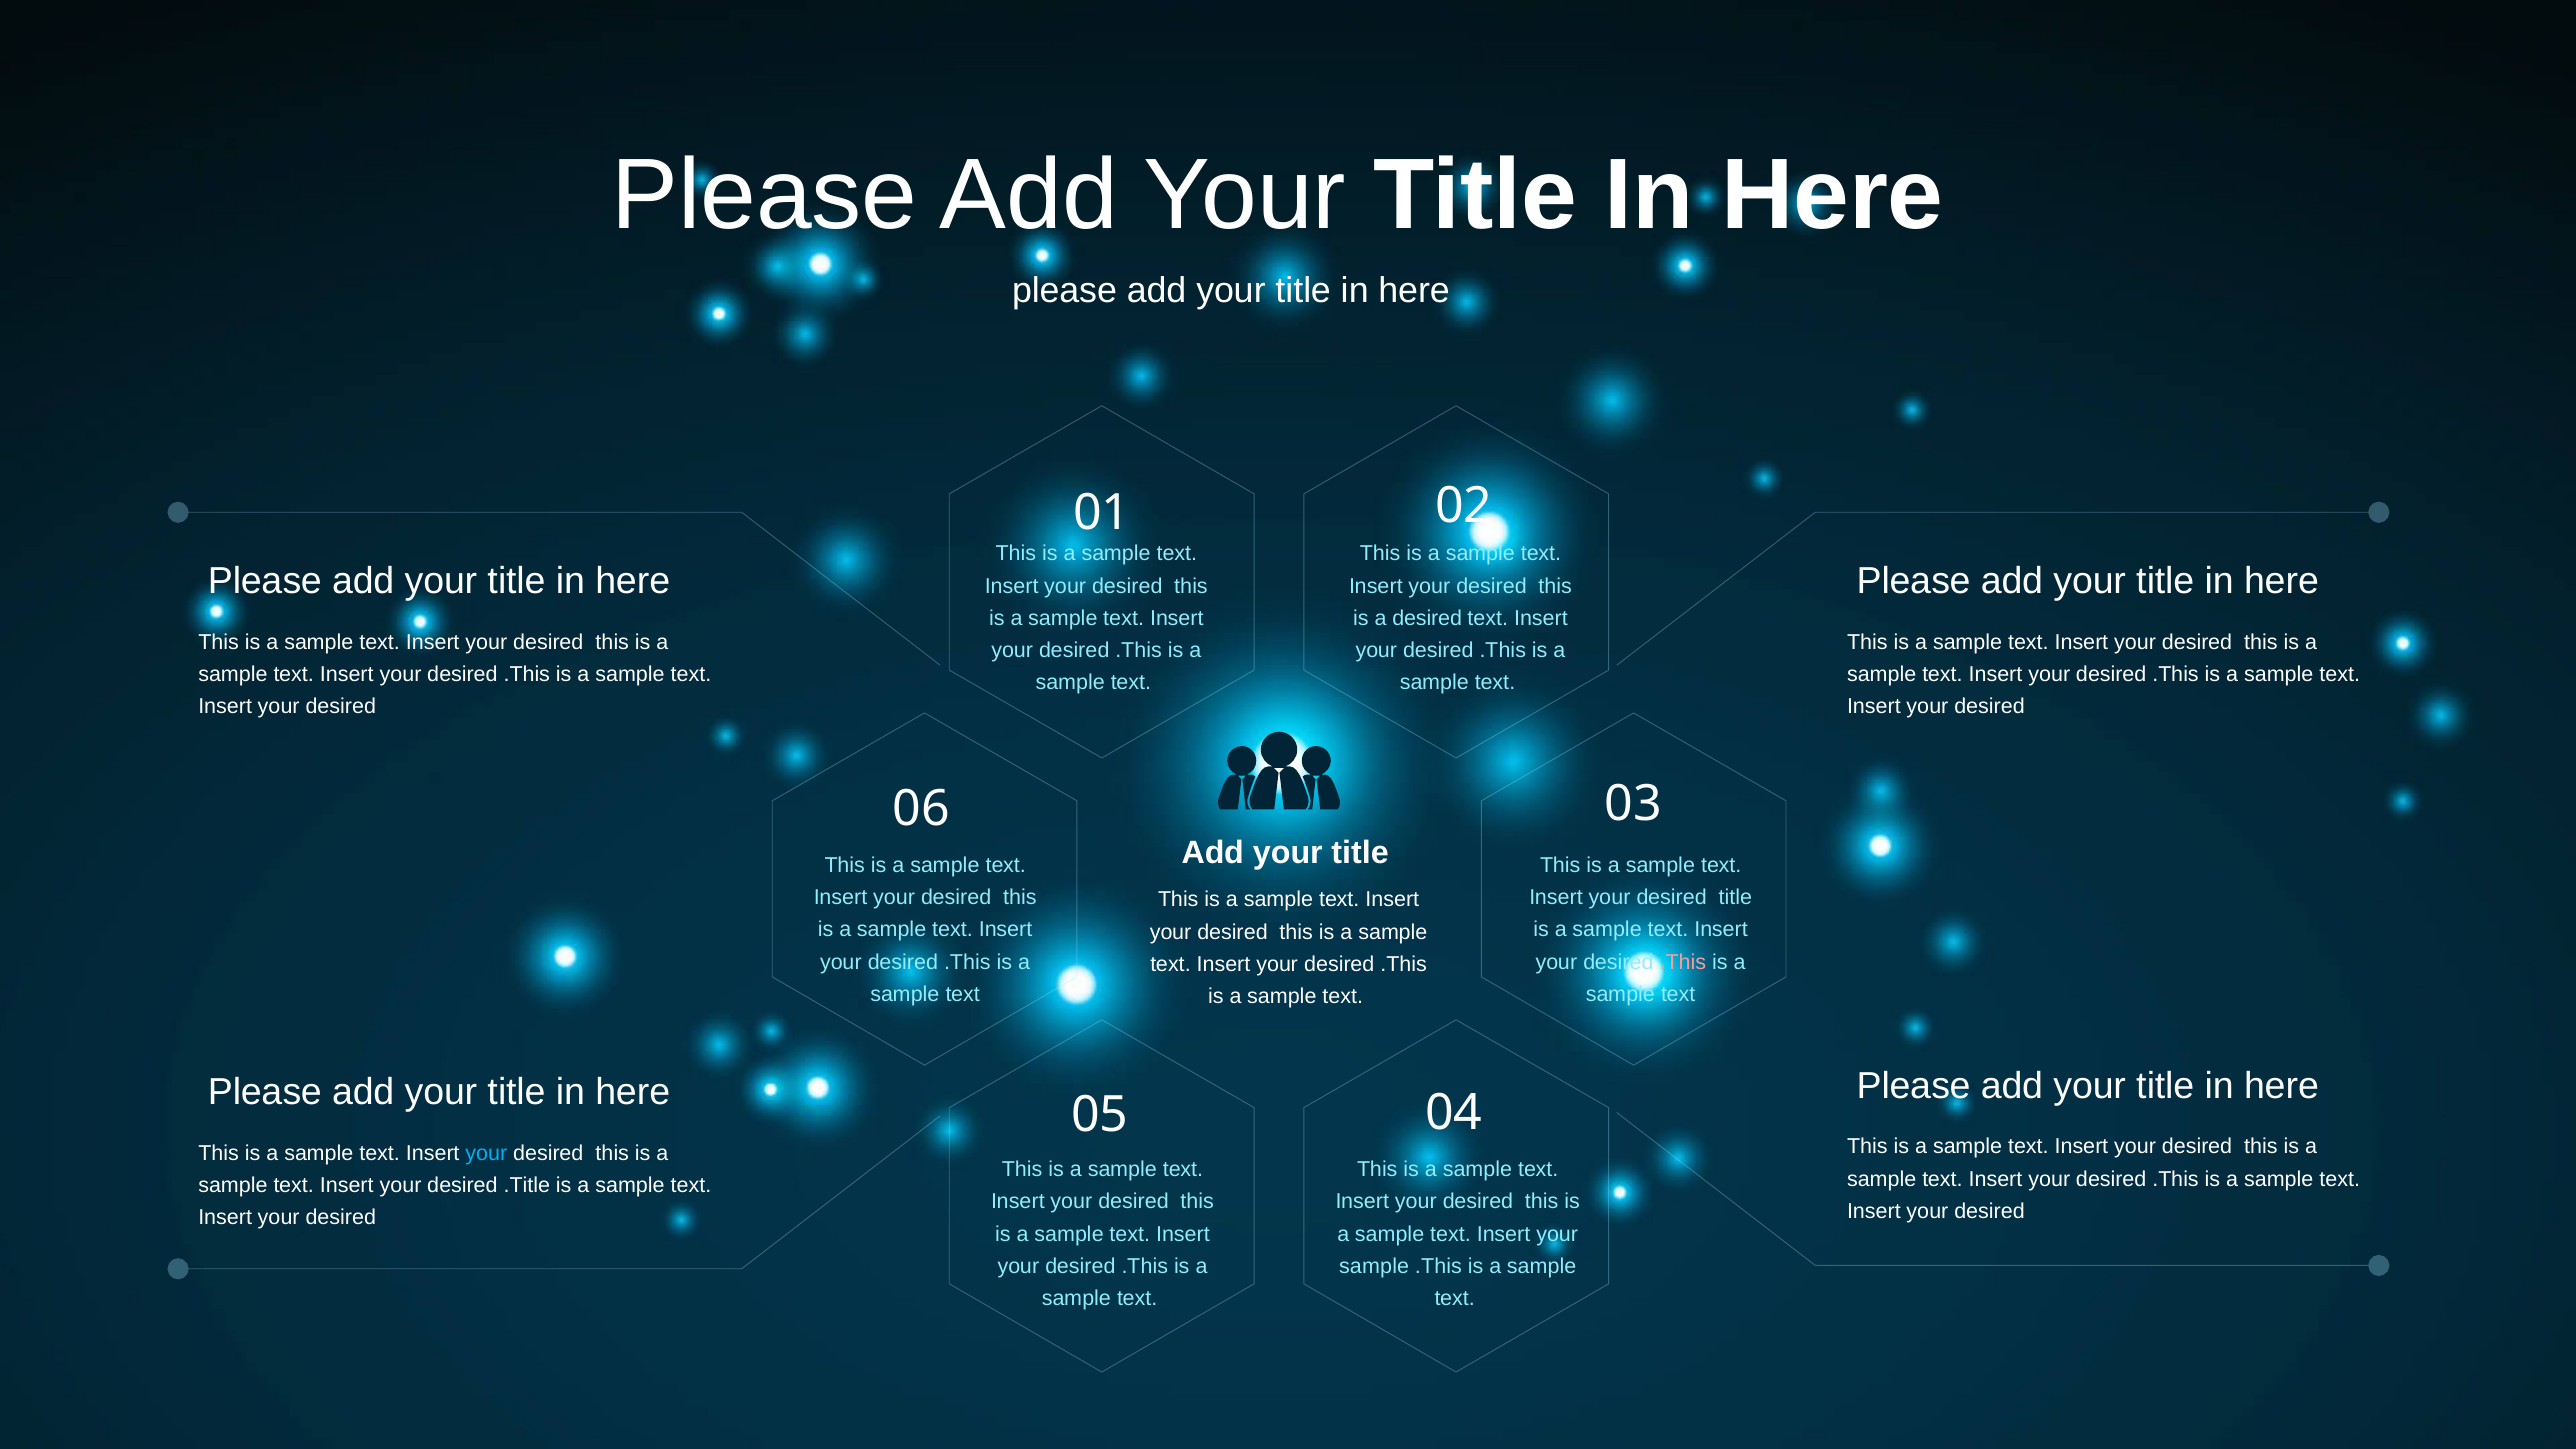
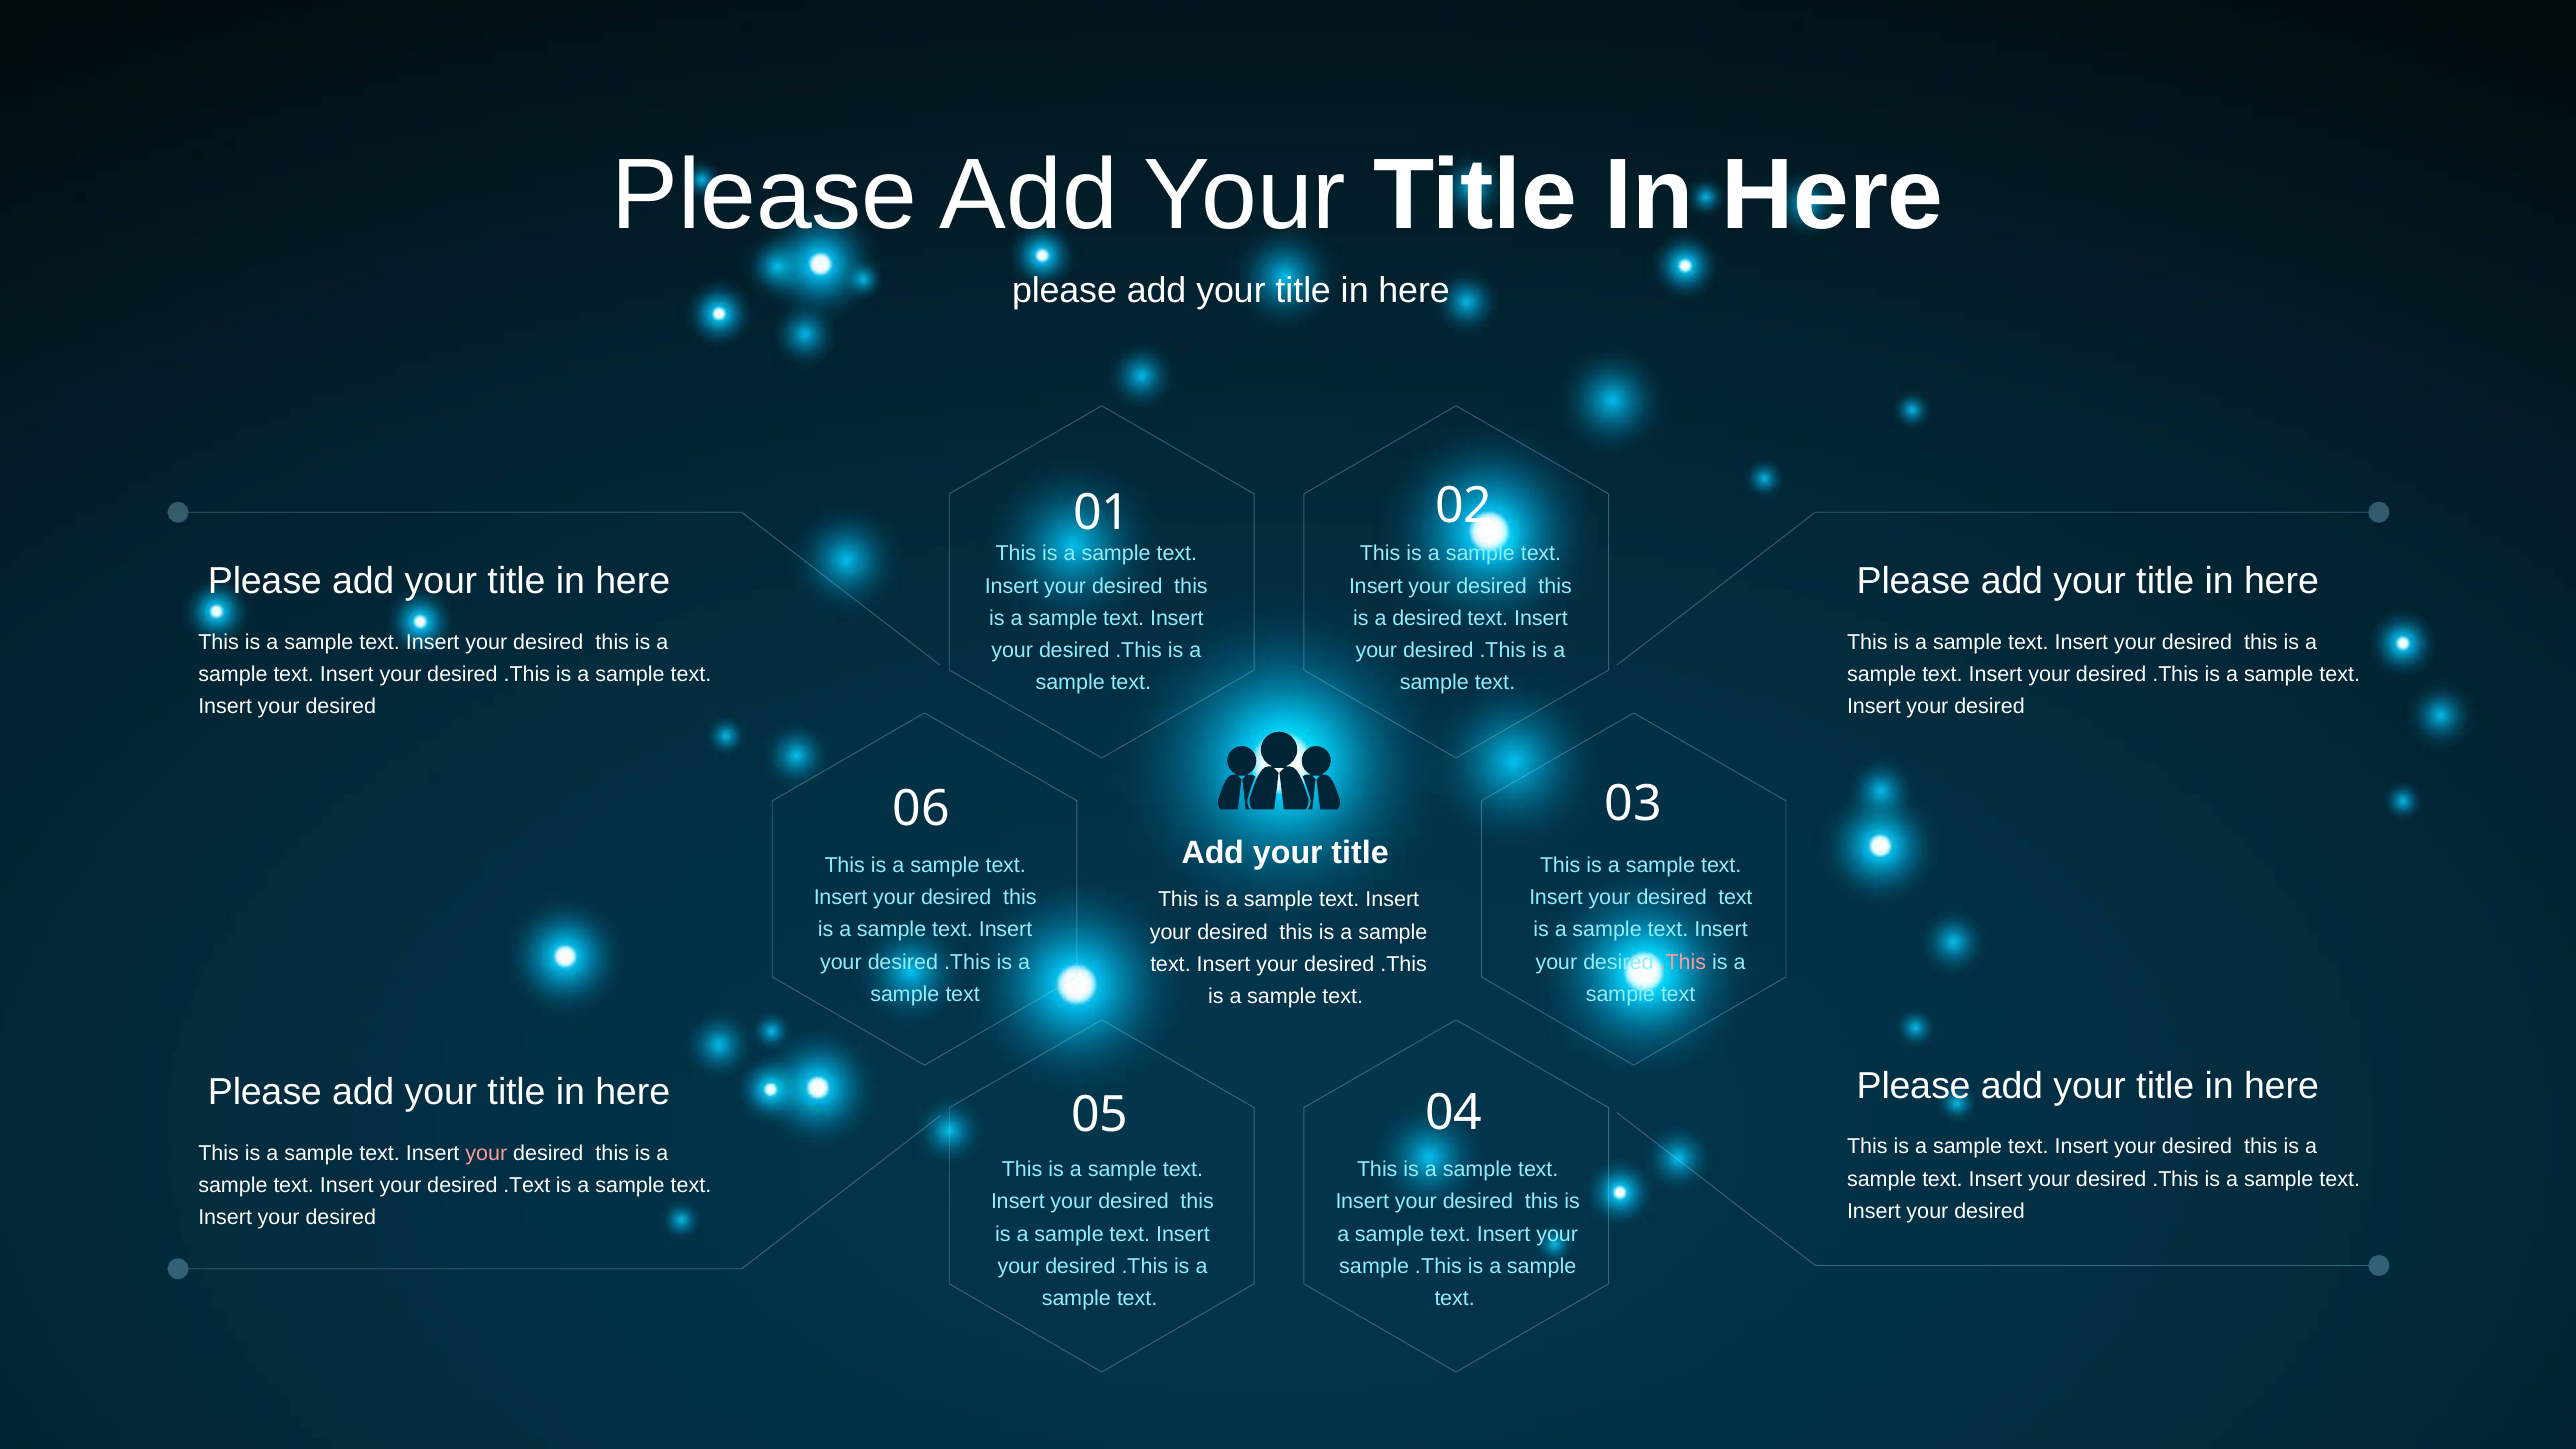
your desired title: title -> text (1735, 898)
your colour: light blue -> pink (486, 1153)
.Title: .Title -> .Text (527, 1185)
